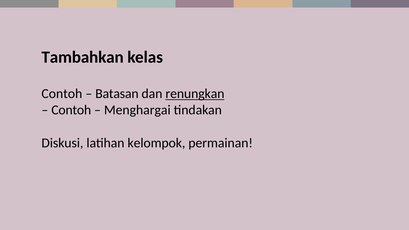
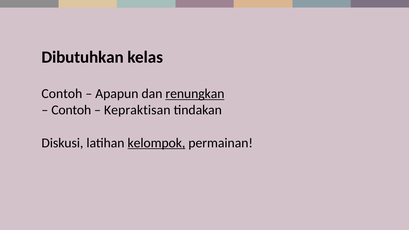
Tambahkan: Tambahkan -> Dibutuhkan (83, 57)
Batasan: Batasan -> Apapun (117, 94)
Menghargai: Menghargai -> Kepraktisan (137, 110)
kelompok underline: none -> present (156, 143)
